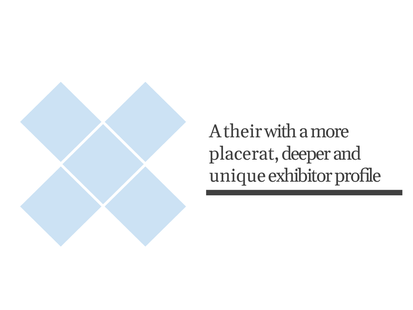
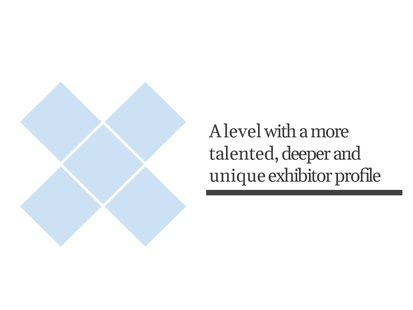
their: their -> level (243, 131)
placerat: placerat -> talented (244, 154)
